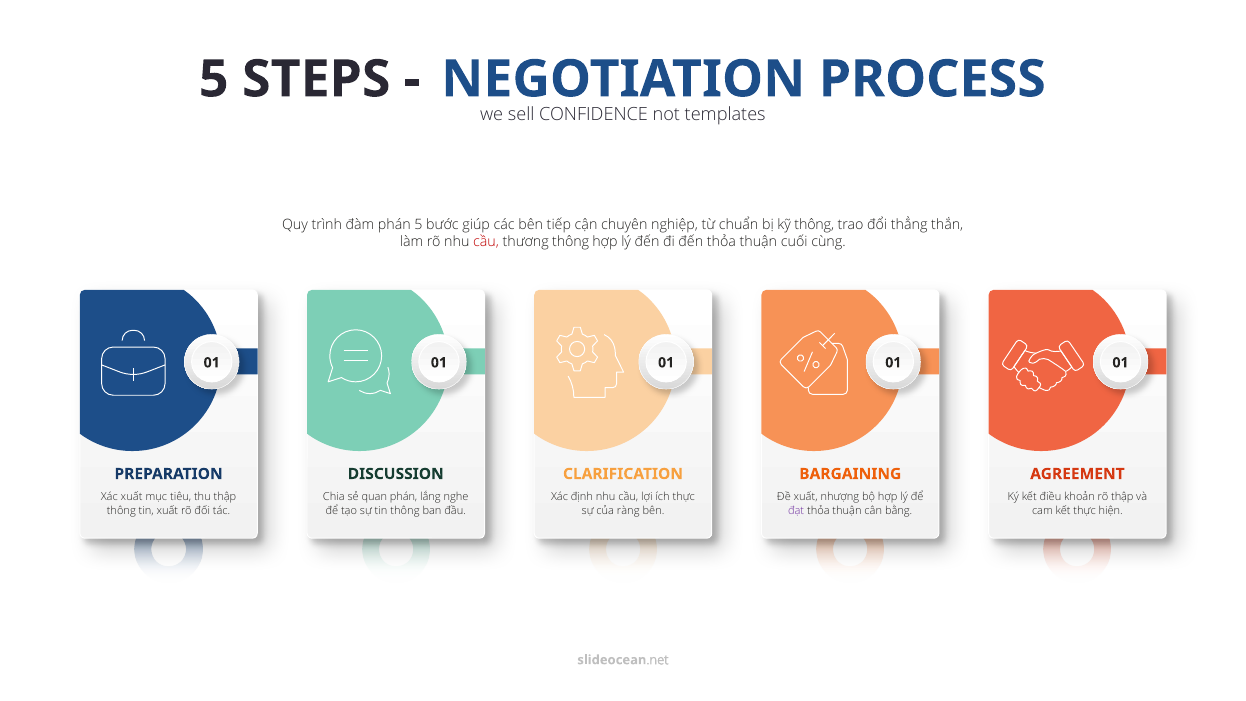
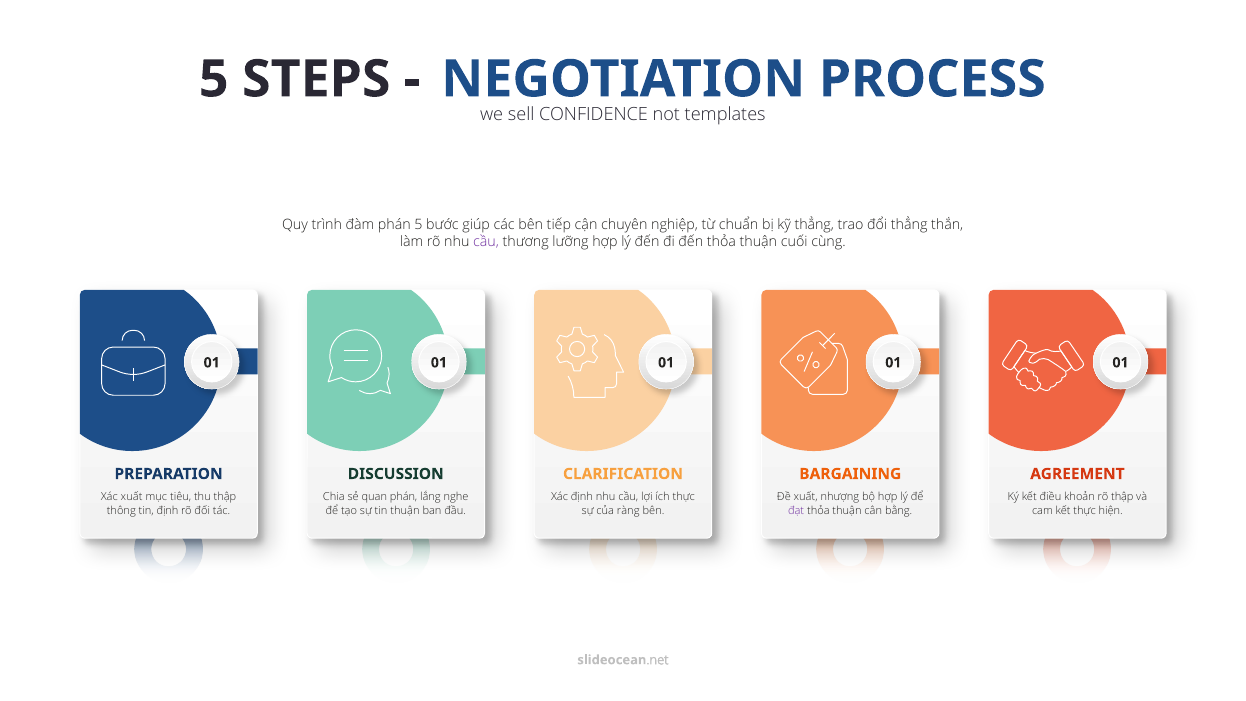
kỹ thông: thông -> thẳng (814, 225)
cầu colour: red -> purple (486, 242)
thương thông: thông -> lưỡng (571, 242)
tin xuất: xuất -> định (167, 511)
tin thông: thông -> thuận (405, 511)
